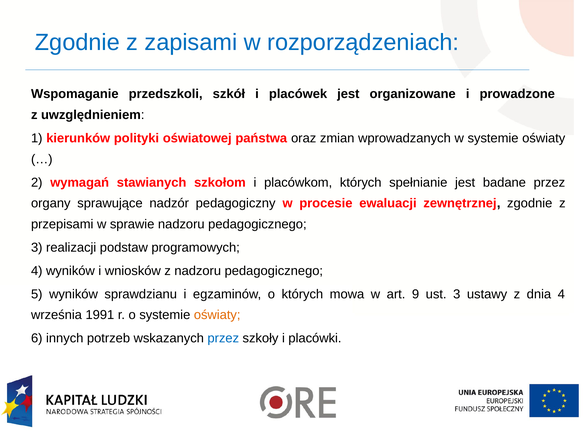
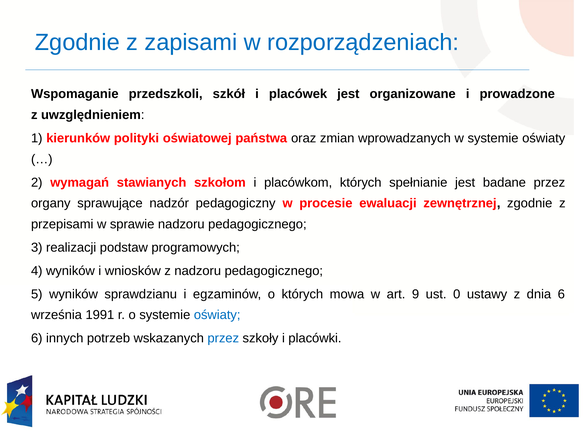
ust 3: 3 -> 0 (457, 294)
dnia 4: 4 -> 6 (561, 294)
oświaty colour: orange -> blue (217, 315)
